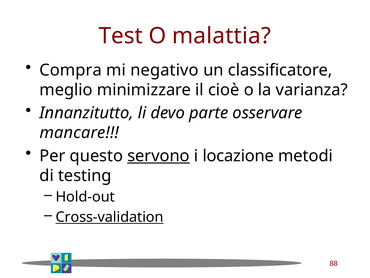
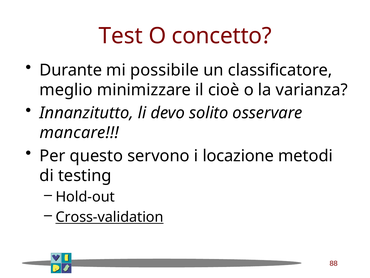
malattia: malattia -> concetto (222, 36)
Compra: Compra -> Durante (71, 70)
negativo: negativo -> possibile (165, 70)
parte: parte -> solito (209, 113)
servono underline: present -> none (158, 156)
